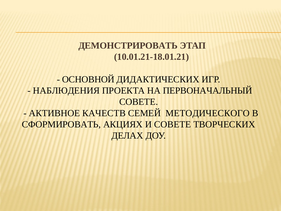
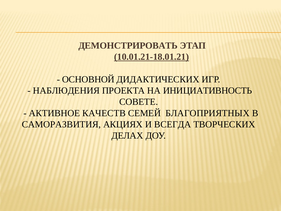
10.01.21-18.01.21 underline: none -> present (151, 57)
ПЕРВОНАЧАЛЬНЫЙ: ПЕРВОНАЧАЛЬНЫЙ -> ИНИЦИАТИВНОСТЬ (208, 91)
МЕТОДИЧЕСКОГО: МЕТОДИЧЕСКОГО -> БЛАГОПРИЯТНЫХ (208, 113)
СФОРМИРОВАТЬ: СФОРМИРОВАТЬ -> САМОРАЗВИТИЯ (61, 124)
И СОВЕТЕ: СОВЕТЕ -> ВСЕГДА (173, 124)
